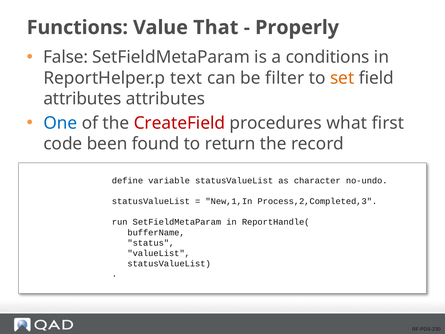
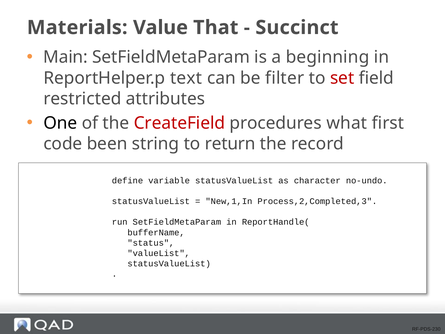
Functions: Functions -> Materials (77, 28)
Properly: Properly -> Succinct (297, 28)
False: False -> Main (66, 57)
conditions: conditions -> beginning (328, 57)
set colour: orange -> red (342, 78)
attributes: attributes -> restricted (82, 99)
One colour: blue -> black (60, 123)
found: found -> string (156, 144)
